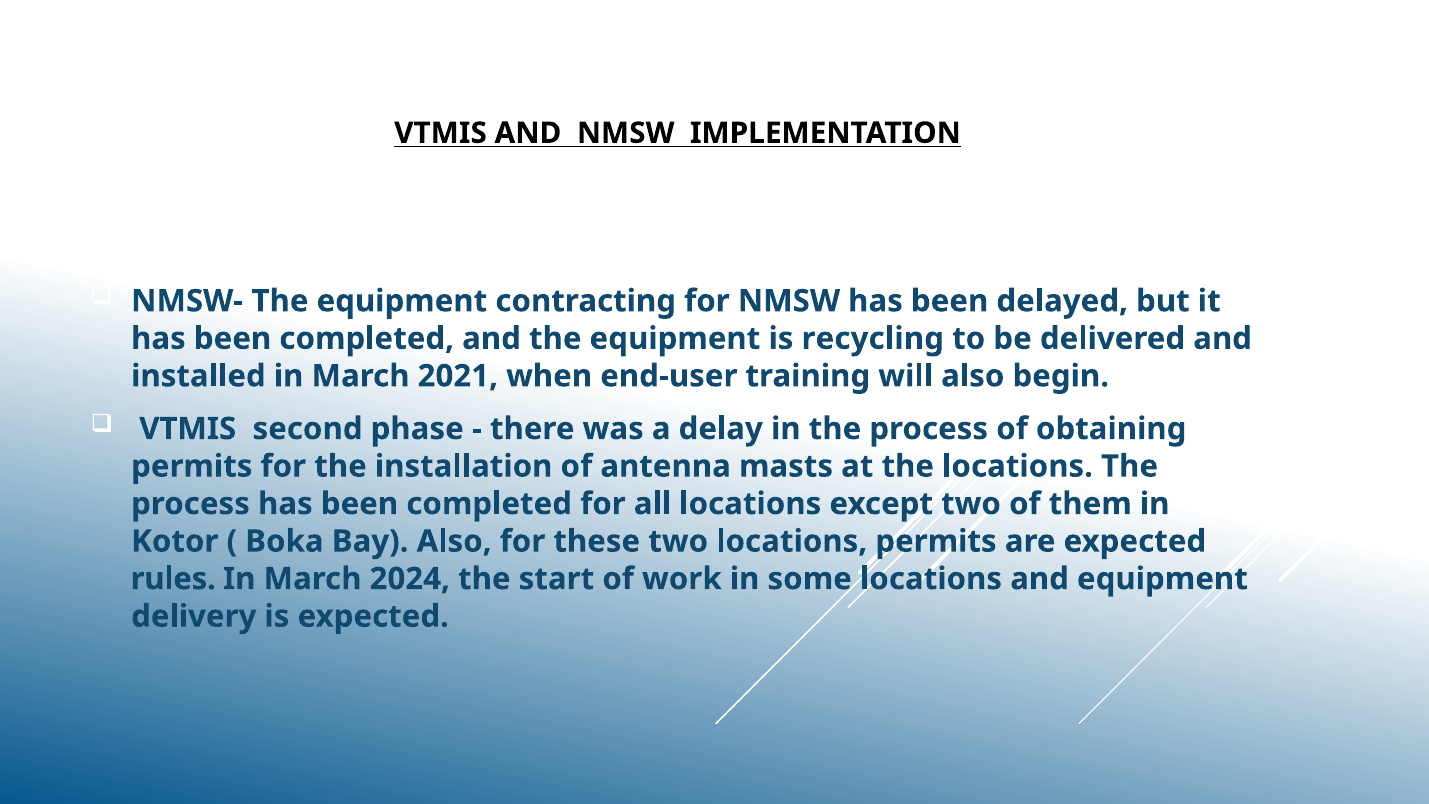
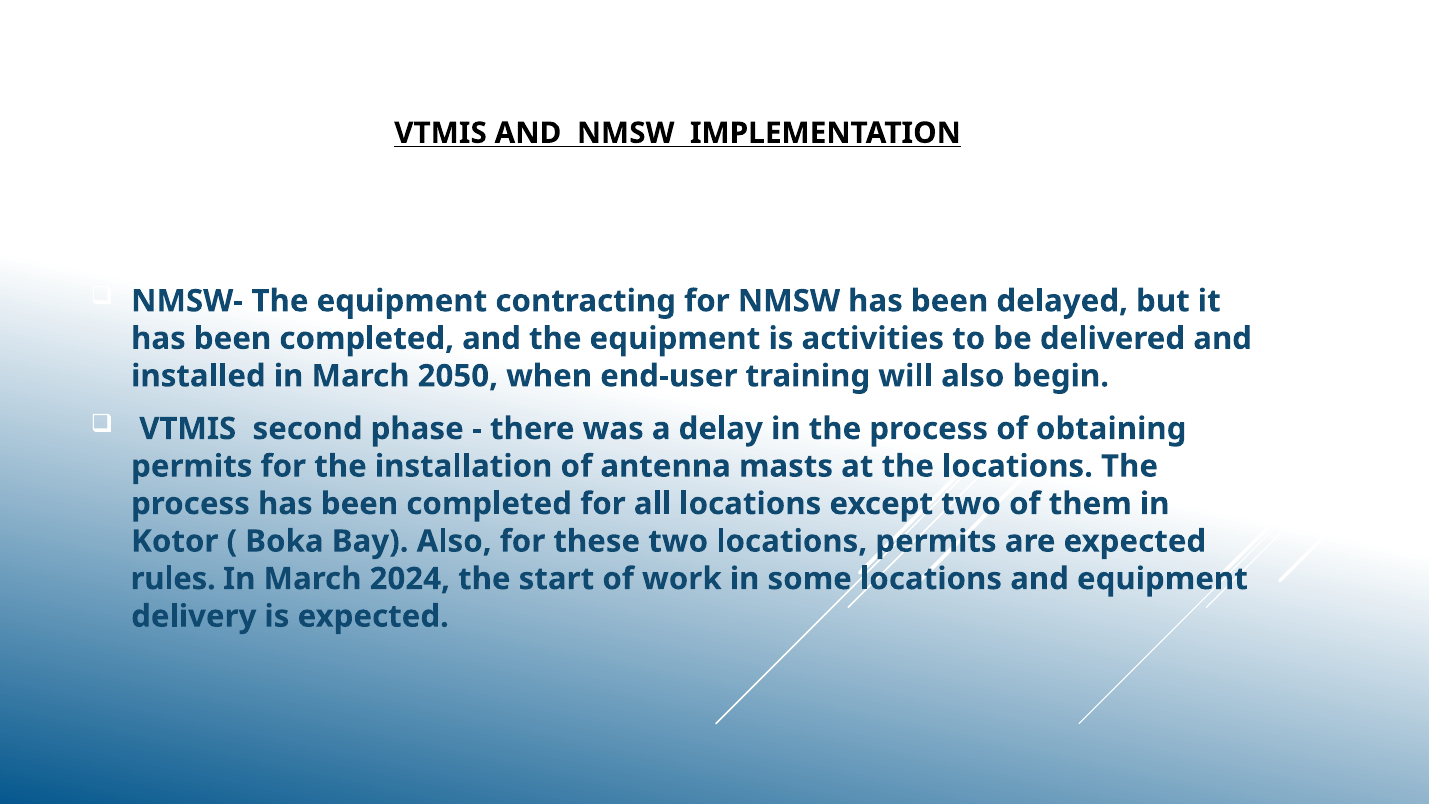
recycling: recycling -> activities (873, 339)
2021: 2021 -> 2050 (458, 376)
